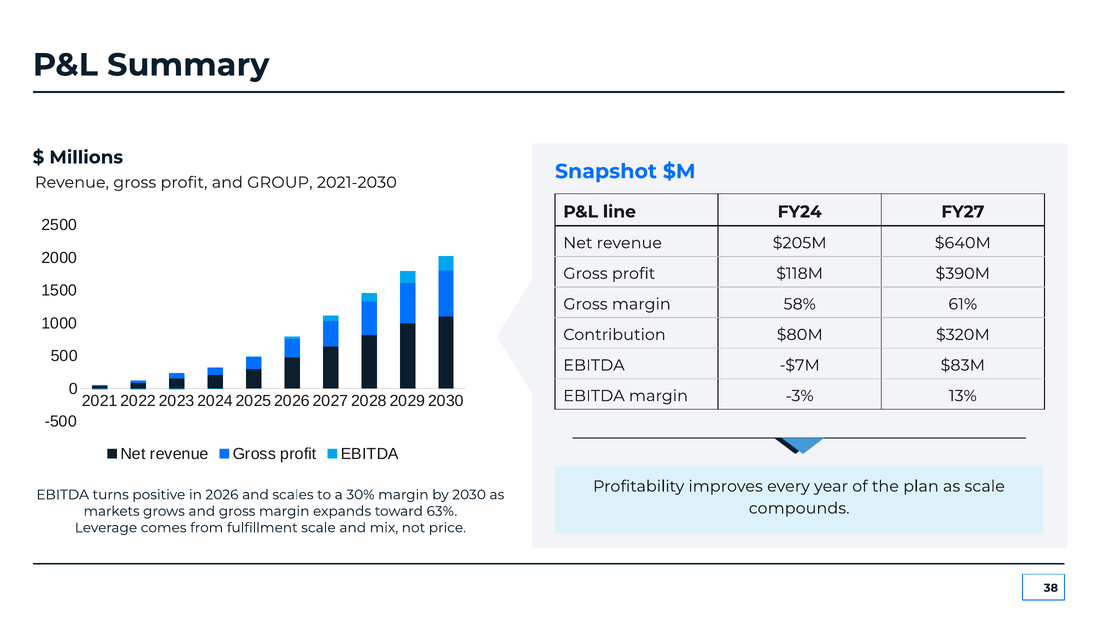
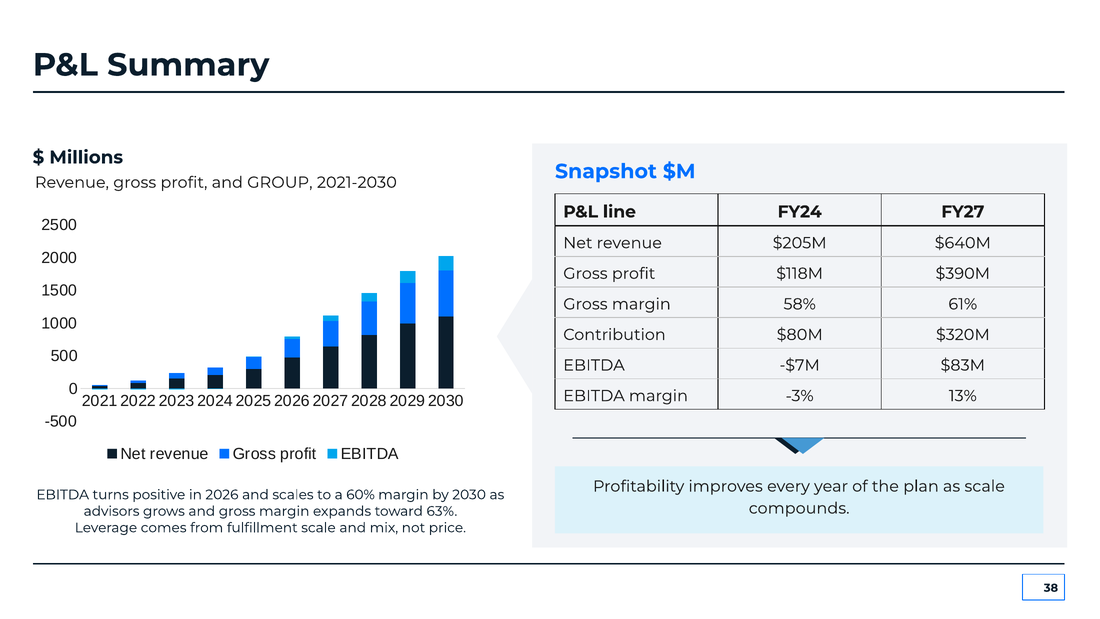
30%: 30% -> 60% (361, 495)
markets: markets -> advisors (112, 511)
